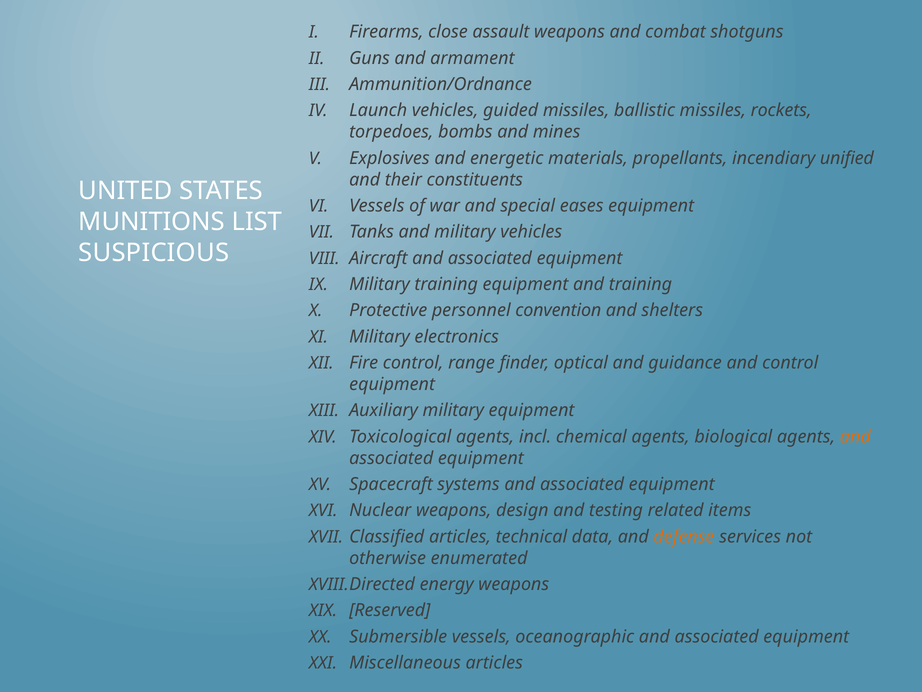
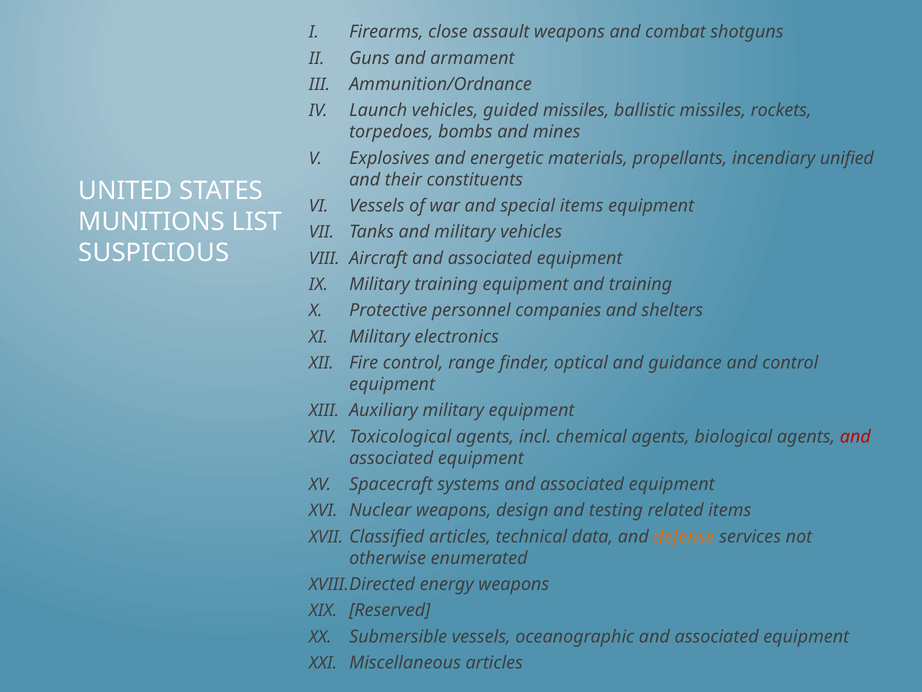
special eases: eases -> items (582, 206)
convention: convention -> companies (558, 310)
and colour: orange -> red (855, 436)
